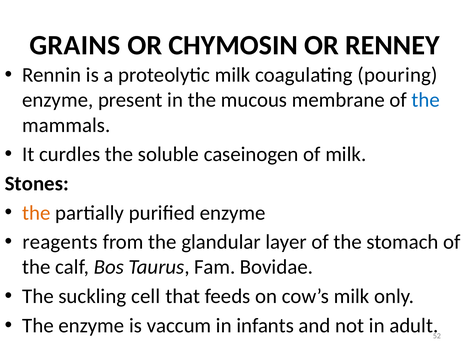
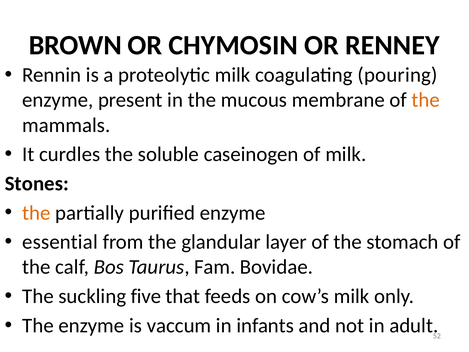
GRAINS: GRAINS -> BROWN (75, 45)
the colour: blue -> orange (426, 100)
reagents: reagents -> essential (60, 242)
cell: cell -> five (146, 296)
